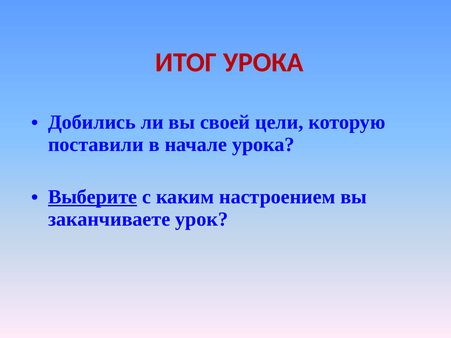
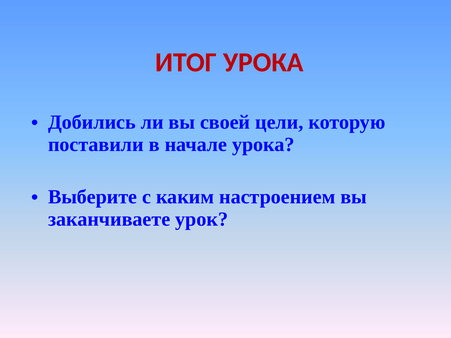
Выберите underline: present -> none (93, 197)
